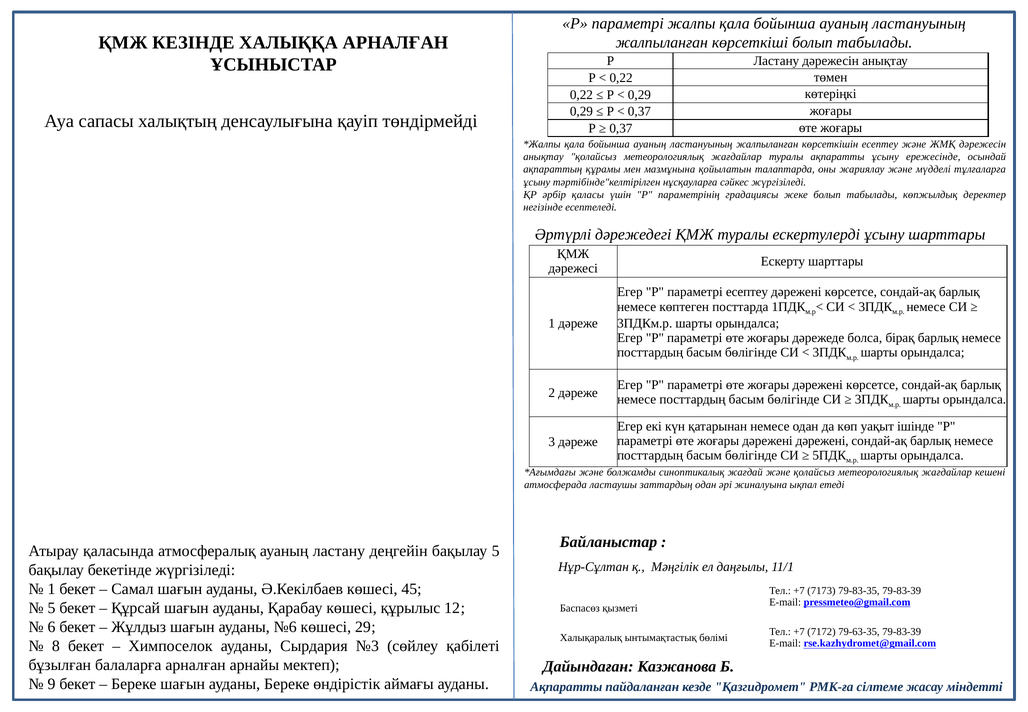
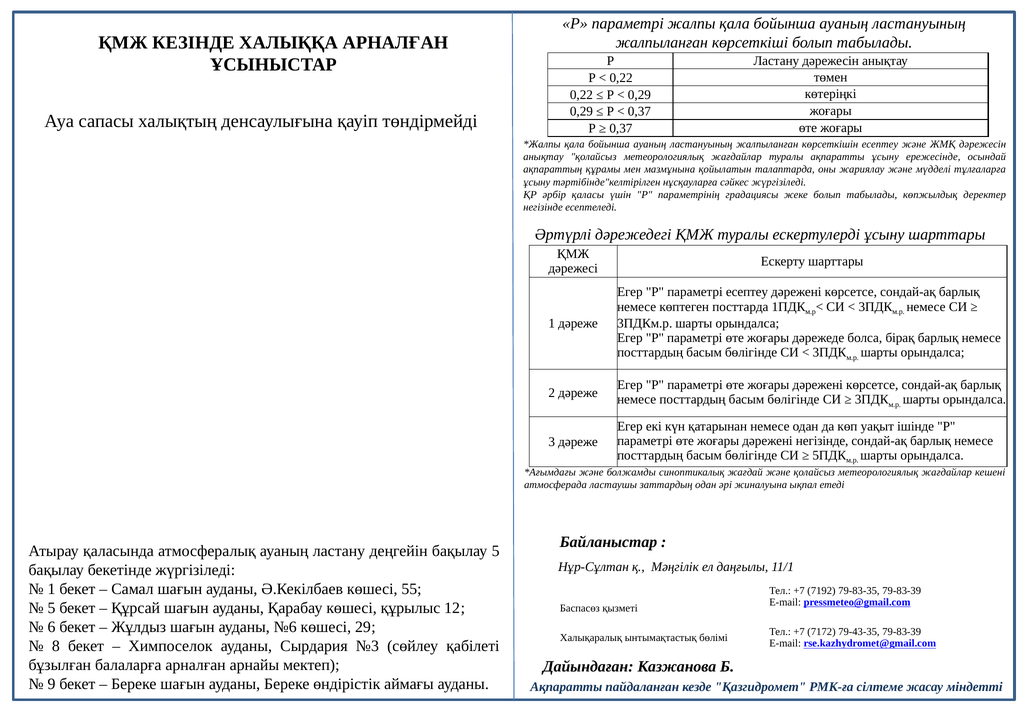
дәрежені дәрежені: дәрежені -> негізінде (822, 441)
45: 45 -> 55 (412, 589)
7173: 7173 -> 7192 (821, 590)
79-63-35: 79-63-35 -> 79-43-35 (859, 631)
